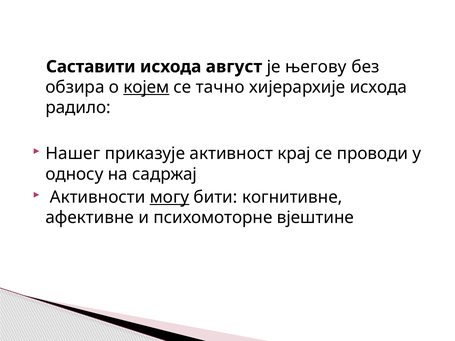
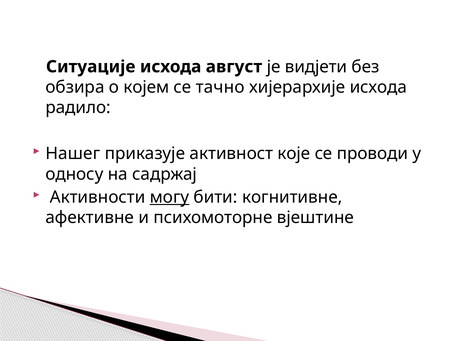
Саставити: Саставити -> Ситуације (91, 67)
његову: његову -> видјети (316, 67)
којем underline: present -> none (146, 87)
крај: крај -> које (294, 154)
